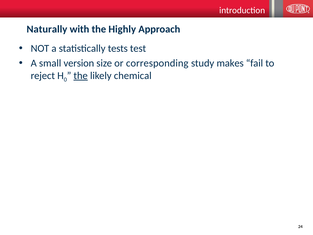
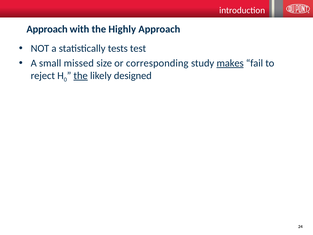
Naturally: Naturally -> Approach (47, 29)
version: version -> missed (79, 63)
makes underline: none -> present (230, 63)
chemical: chemical -> designed (133, 76)
